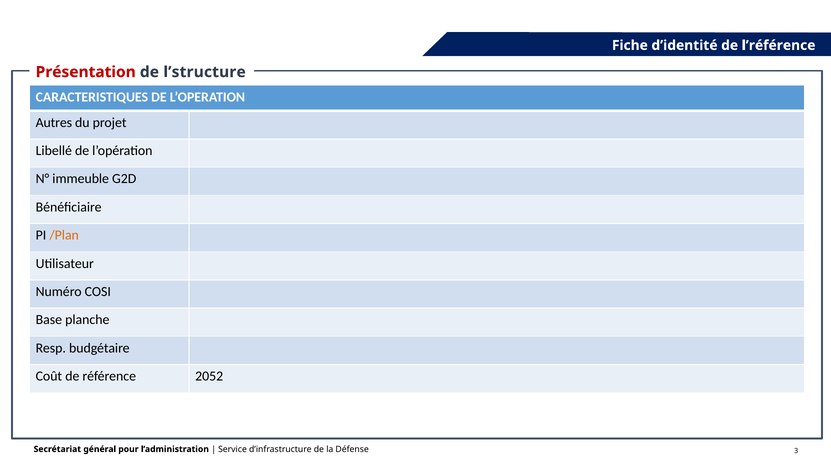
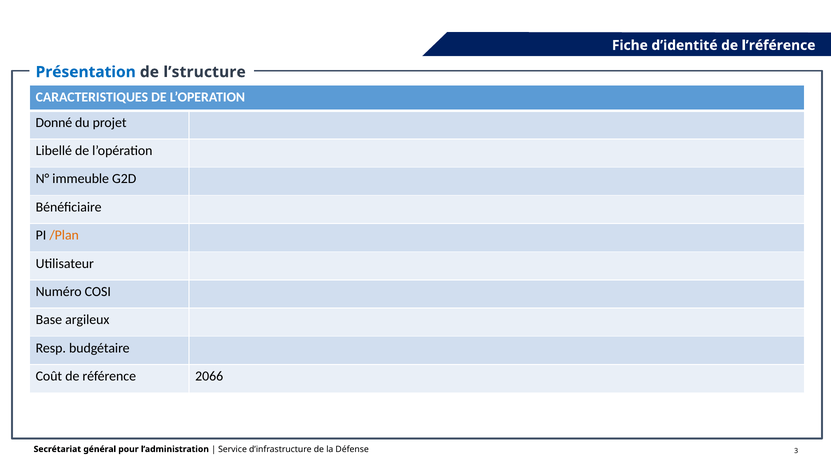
Présentation colour: red -> blue (86, 72)
Autres: Autres -> Donné (54, 123)
planche: planche -> argileux (87, 320)
2052: 2052 -> 2066 (209, 377)
